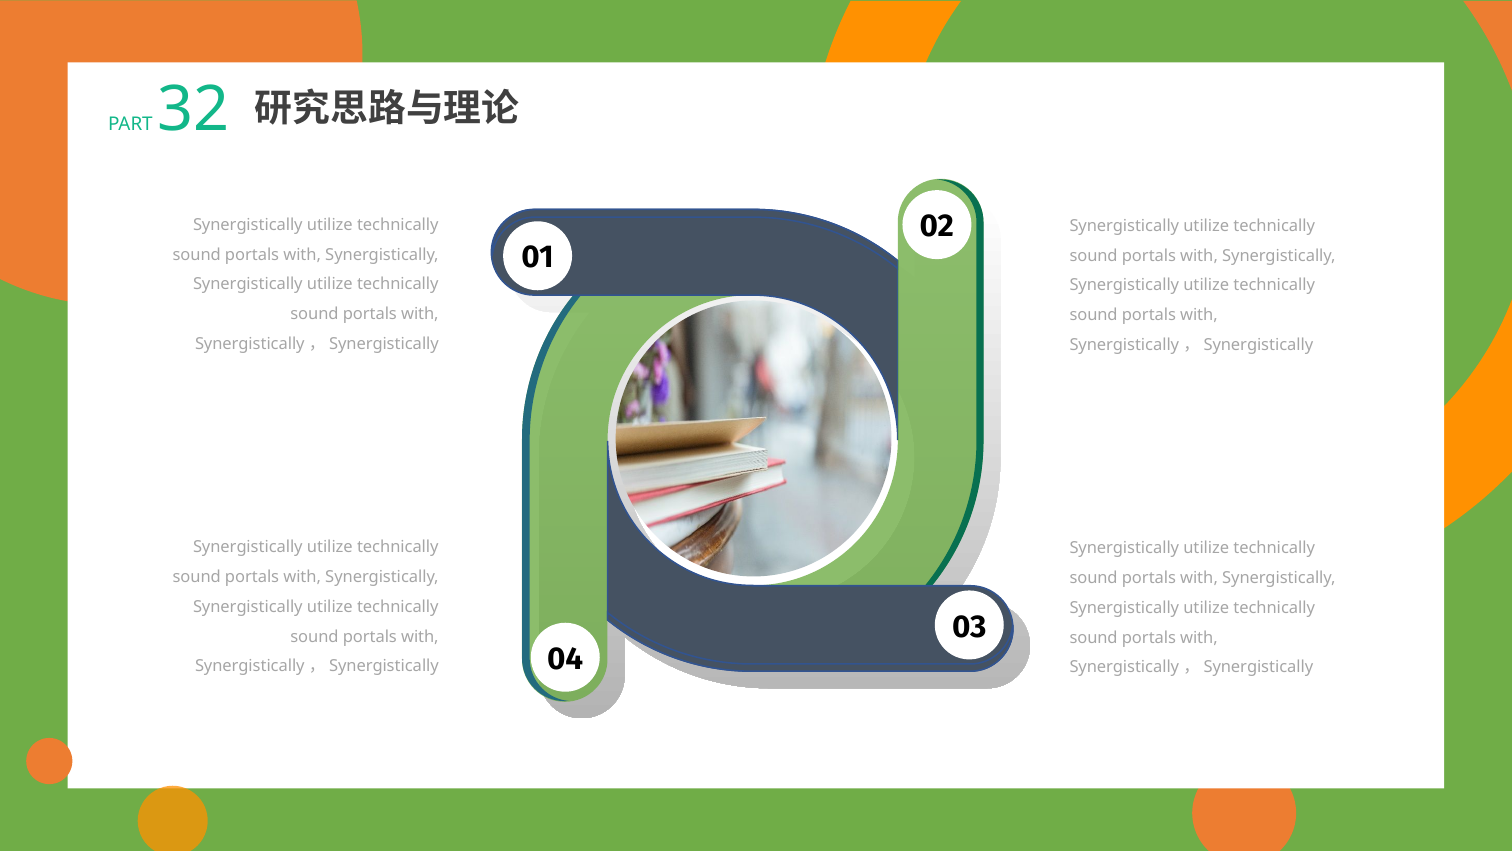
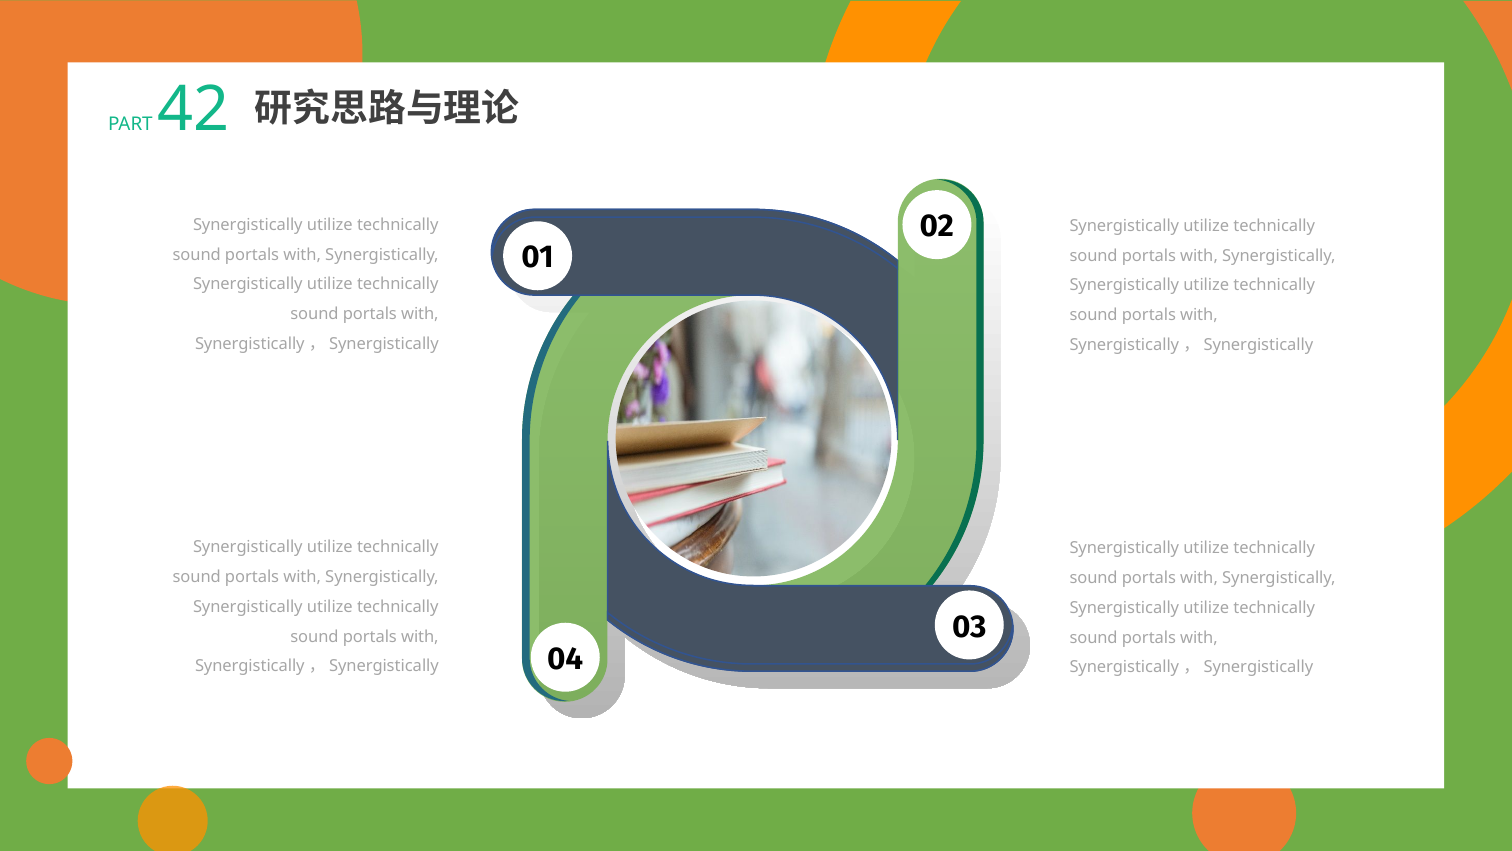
32: 32 -> 42 (194, 110)
